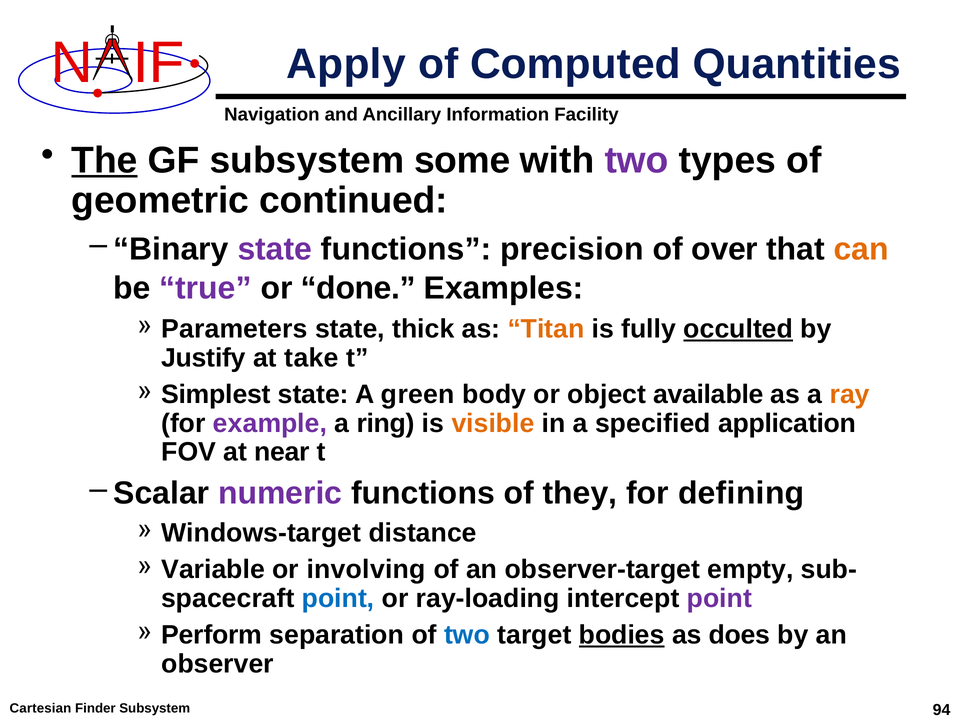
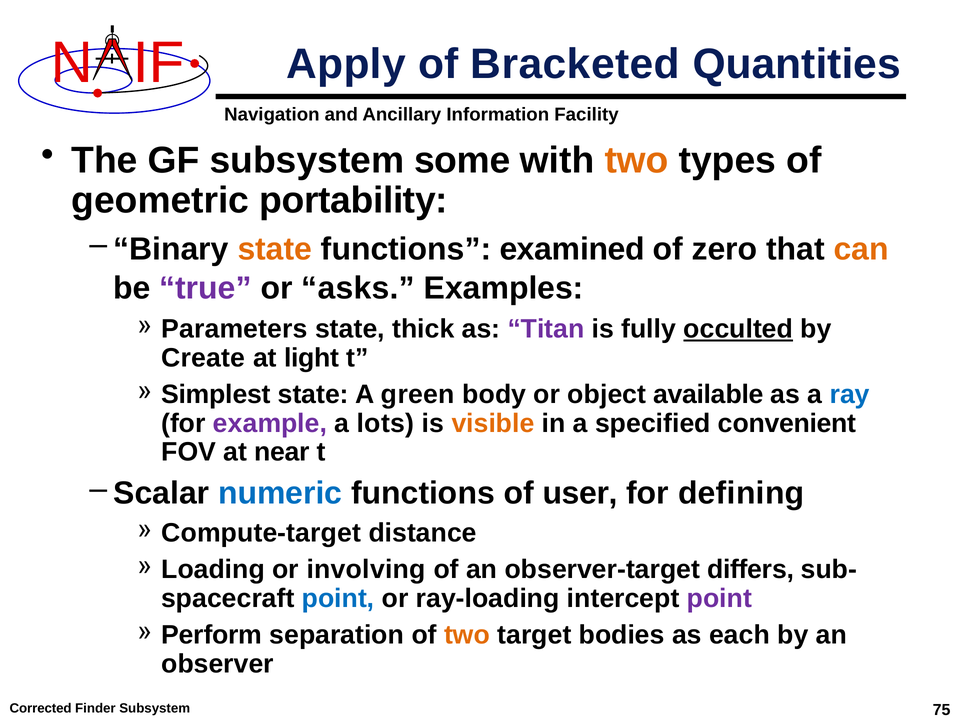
Computed: Computed -> Bracketed (575, 64)
The underline: present -> none (104, 160)
two colour: purple -> orange (637, 160)
continued: continued -> portability (354, 201)
state colour: purple -> orange (275, 249)
precision: precision -> examined (572, 249)
over: over -> zero (725, 249)
done: done -> asks (358, 288)
Titan colour: orange -> purple (546, 329)
Justify: Justify -> Create (203, 358)
take: take -> light (312, 358)
ray colour: orange -> blue (850, 395)
ring: ring -> lots (385, 423)
application: application -> convenient (787, 423)
numeric colour: purple -> blue (280, 493)
they: they -> user (580, 493)
Windows-target: Windows-target -> Compute-target (261, 533)
Variable: Variable -> Loading (213, 570)
empty: empty -> differs (751, 570)
two colour: blue -> orange (467, 635)
bodies underline: present -> none (622, 635)
does: does -> each (739, 635)
Cartesian: Cartesian -> Corrected (41, 709)
94: 94 -> 75 (942, 711)
